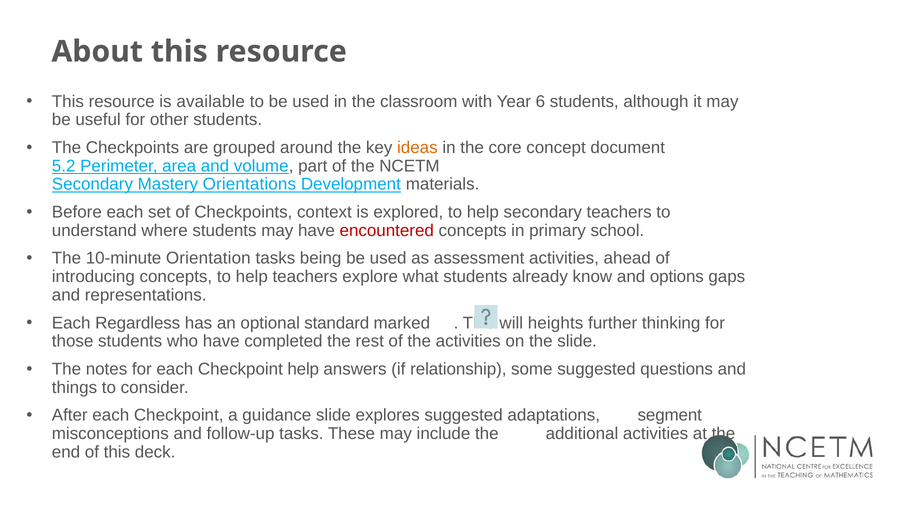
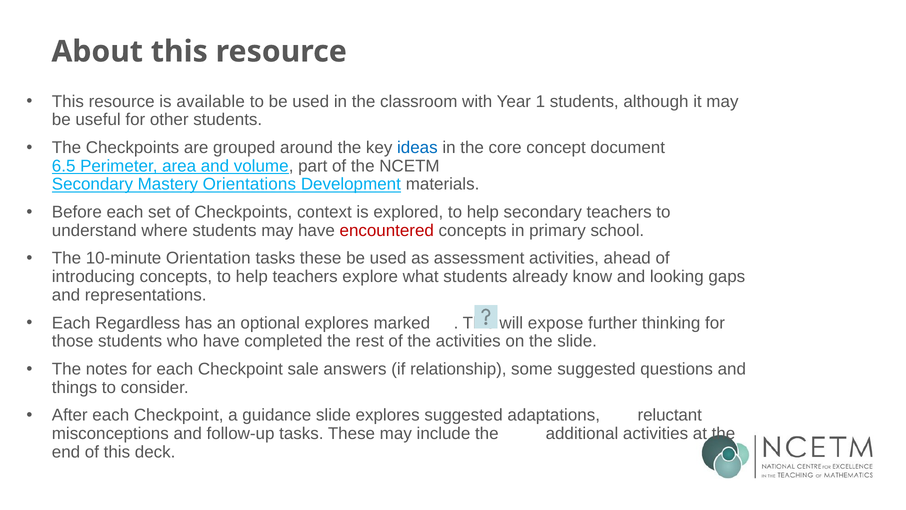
6: 6 -> 1 (540, 101)
ideas colour: orange -> blue (417, 148)
5.2: 5.2 -> 6.5 (64, 166)
being: being -> these (321, 258)
options: options -> looking (677, 277)
optional standard: standard -> explores (337, 323)
heights: heights -> expose (556, 323)
Checkpoint help: help -> sale (303, 369)
segment: segment -> reluctant (670, 415)
